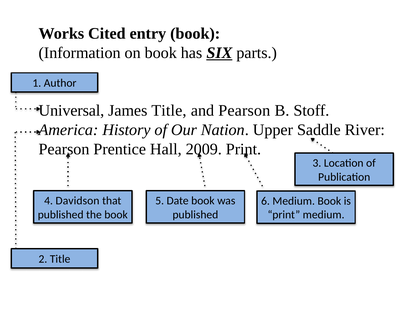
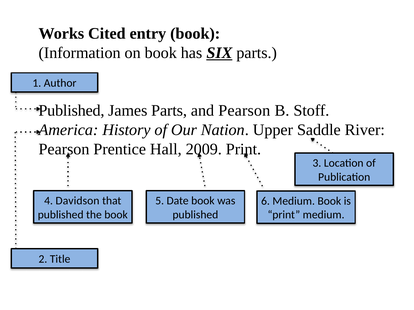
Universal: Universal -> Published (71, 111)
James Title: Title -> Parts (169, 111)
